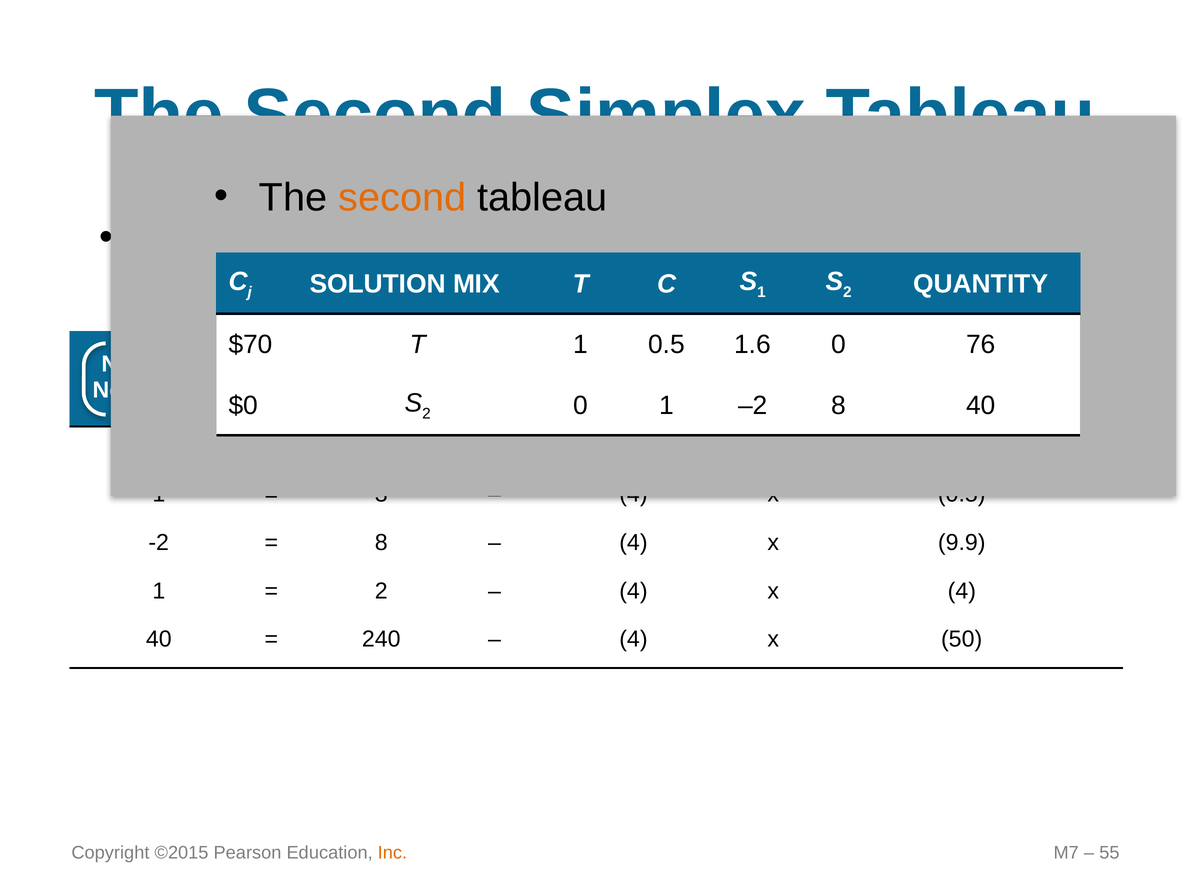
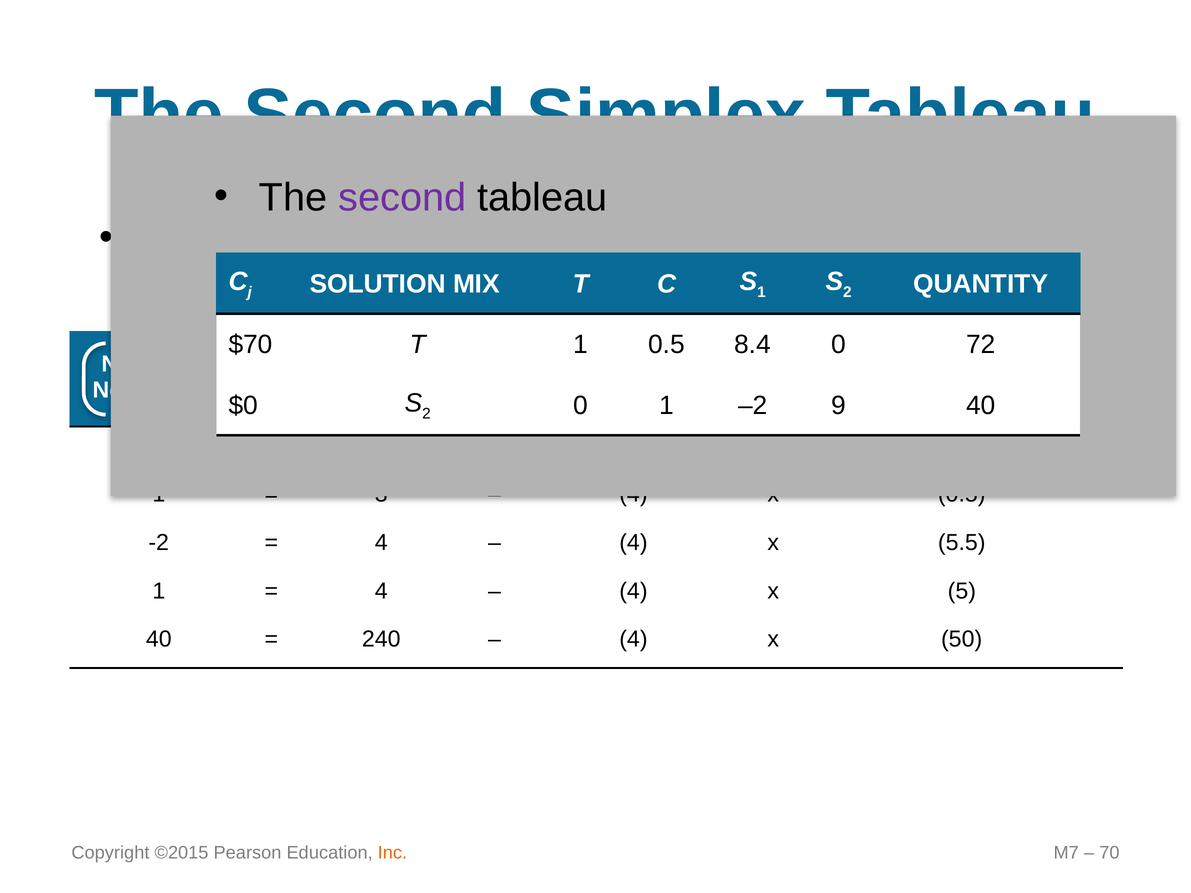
second colour: orange -> purple (402, 198)
1.6: 1.6 -> 8.4 (753, 345)
76: 76 -> 72 (981, 345)
–2 8: 8 -> 9 (839, 405)
8: 8 -> 4 (381, 543)
9.9: 9.9 -> 5.5 (962, 543)
2: 2 -> 4 (381, 591)
x 4: 4 -> 5 (962, 591)
55: 55 -> 70 (1109, 853)
